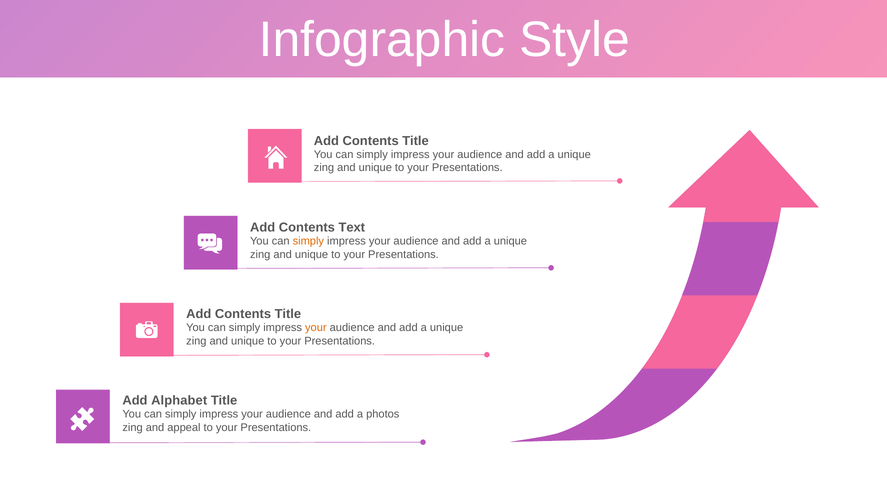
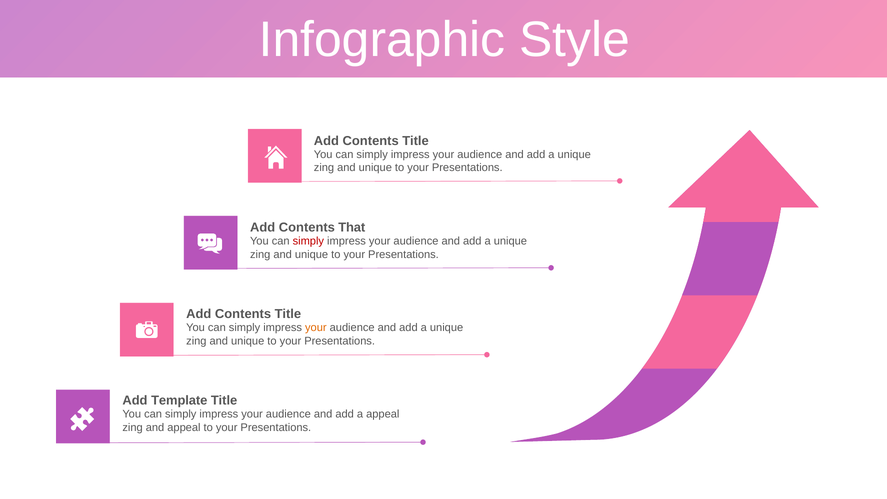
Text: Text -> That (352, 227)
simply colour: orange -> red (308, 241)
Alphabet: Alphabet -> Template (179, 400)
a photos: photos -> appeal (383, 414)
